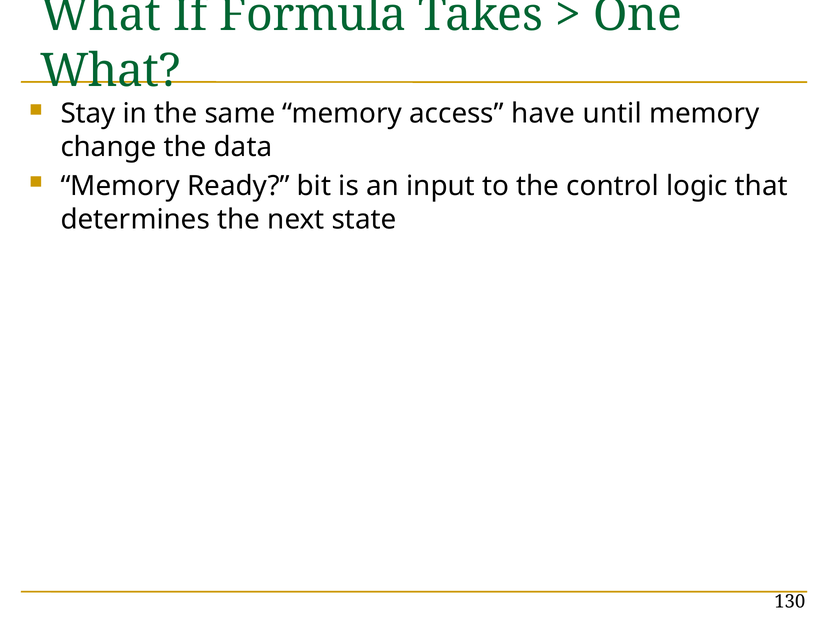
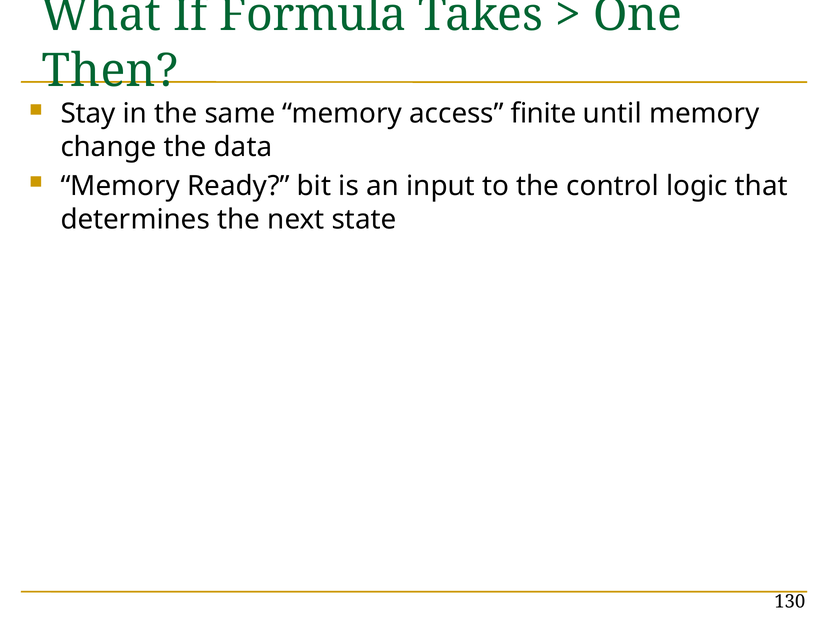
What: What -> Then (110, 71)
have: have -> finite (544, 114)
